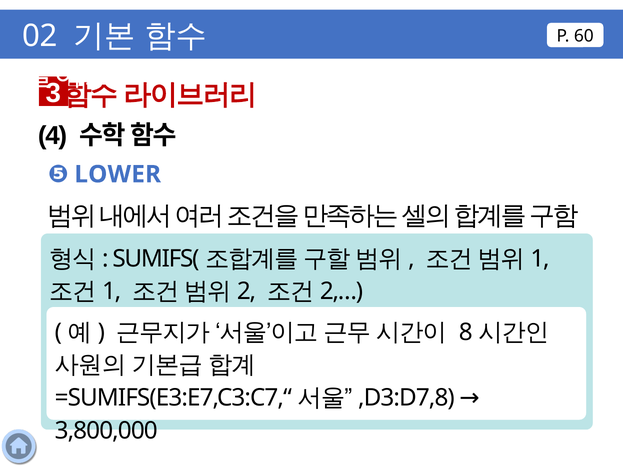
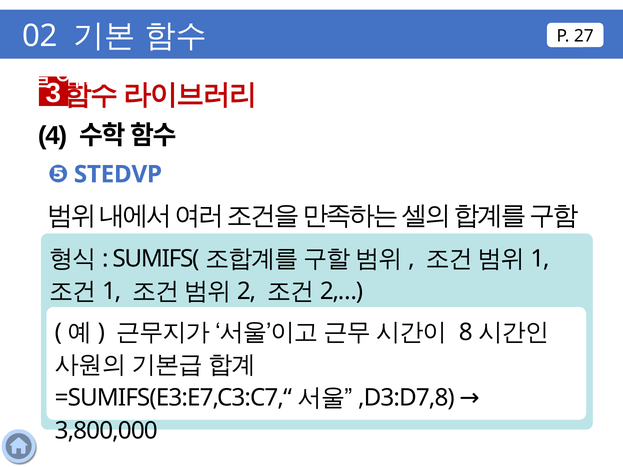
60: 60 -> 27 (584, 36)
LOWER: LOWER -> STEDVP (118, 174)
